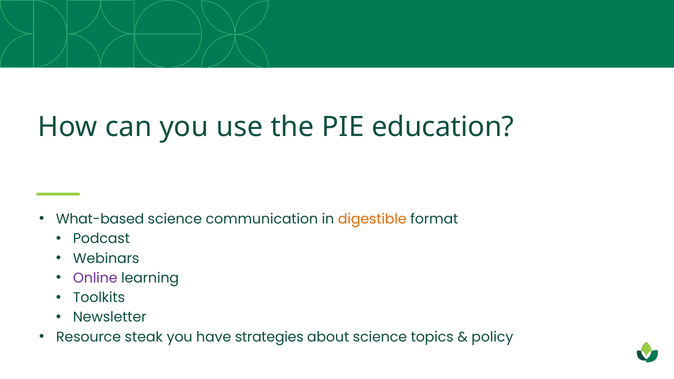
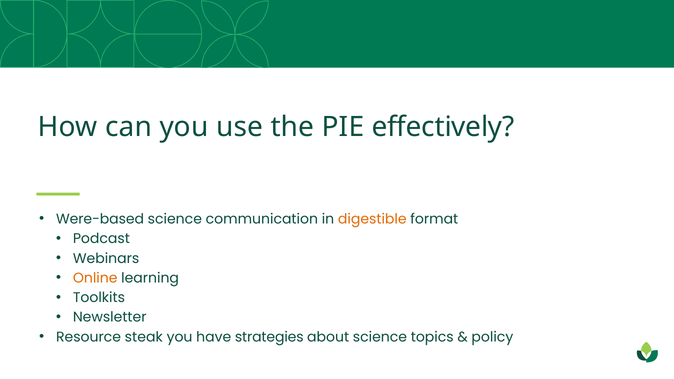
education: education -> effectively (443, 127)
What-based: What-based -> Were-based (100, 219)
Online colour: purple -> orange (95, 278)
